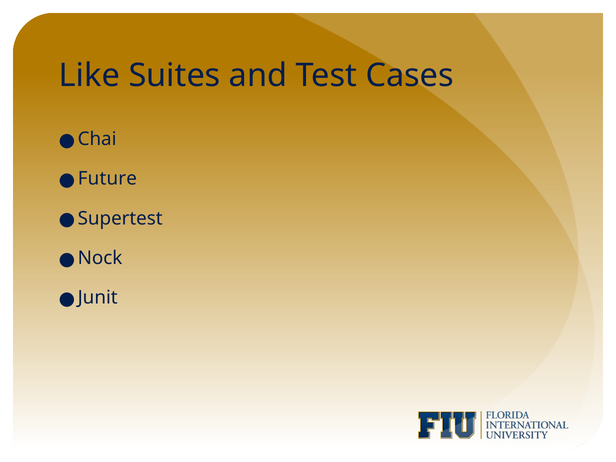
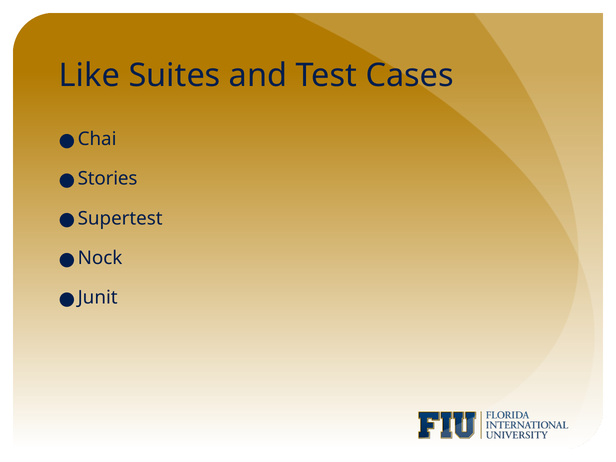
Future: Future -> Stories (108, 179)
